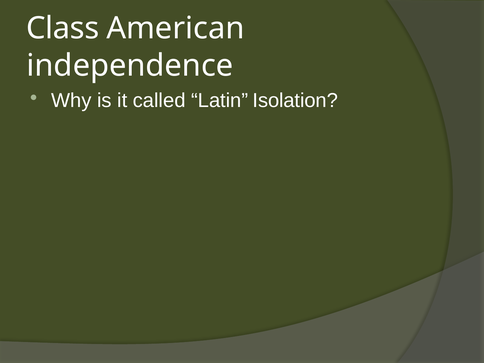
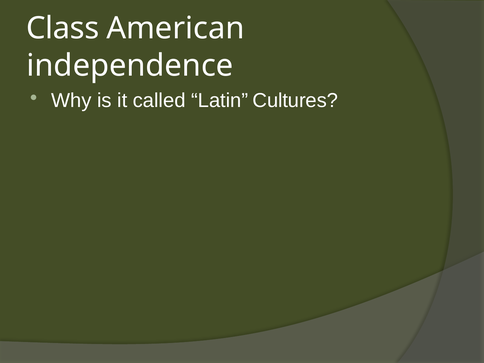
Isolation: Isolation -> Cultures (295, 101)
